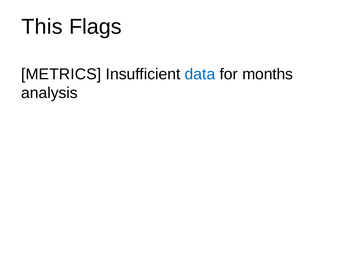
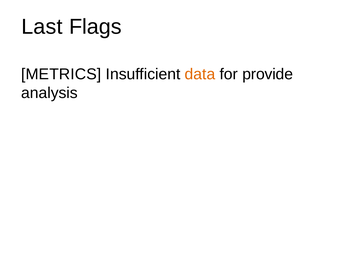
This: This -> Last (42, 27)
data colour: blue -> orange (200, 74)
months: months -> provide (268, 74)
